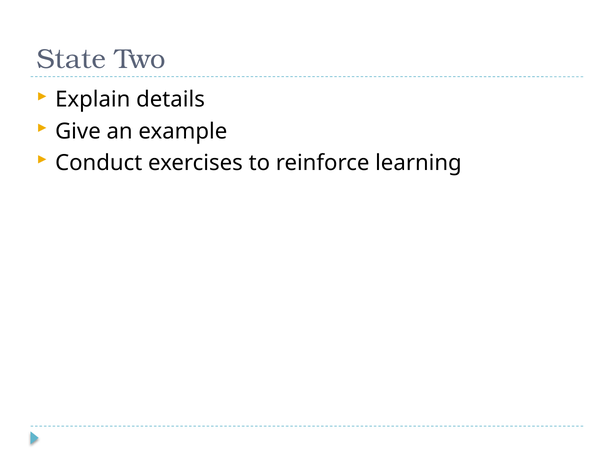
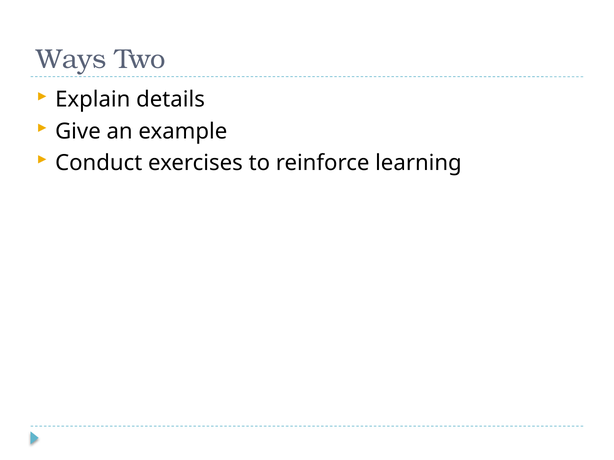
State: State -> Ways (71, 59)
